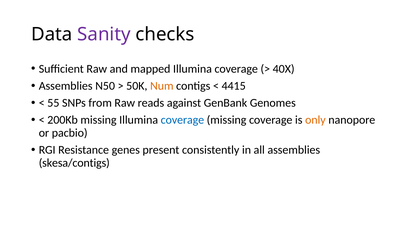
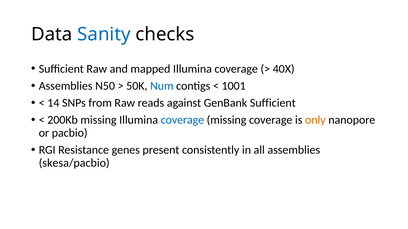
Sanity colour: purple -> blue (104, 34)
Num colour: orange -> blue (162, 86)
4415: 4415 -> 1001 (234, 86)
55: 55 -> 14 (53, 103)
GenBank Genomes: Genomes -> Sufficient (273, 103)
skesa/contigs: skesa/contigs -> skesa/pacbio (74, 163)
